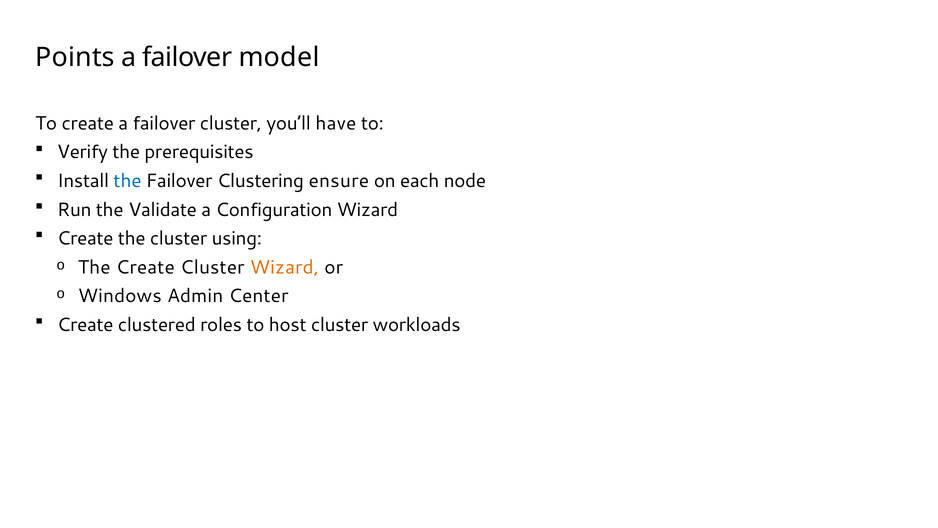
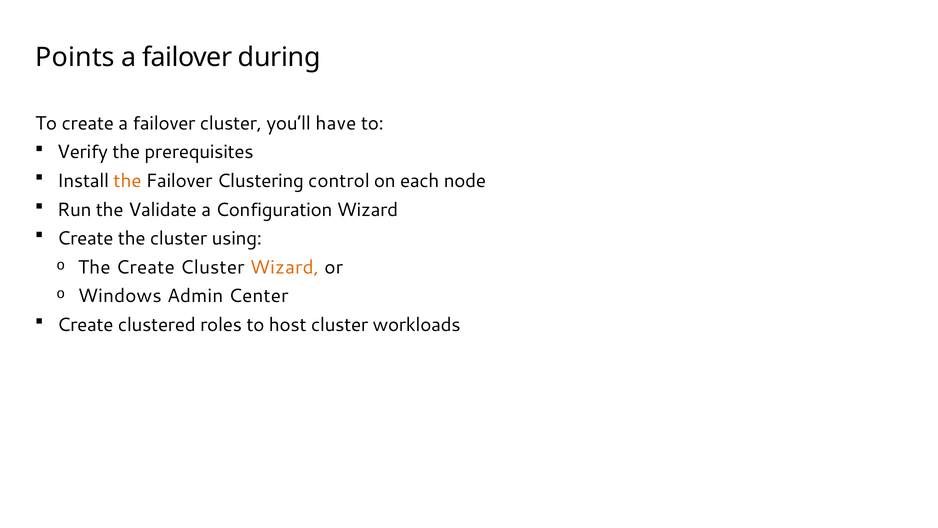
model: model -> during (279, 57)
the colour: blue -> orange (128, 181)
ensure: ensure -> control (339, 181)
